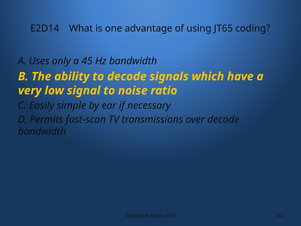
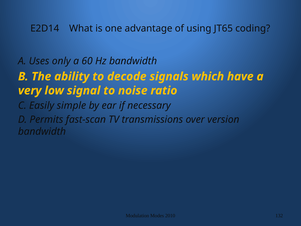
45: 45 -> 60 (87, 61)
over decode: decode -> version (223, 119)
